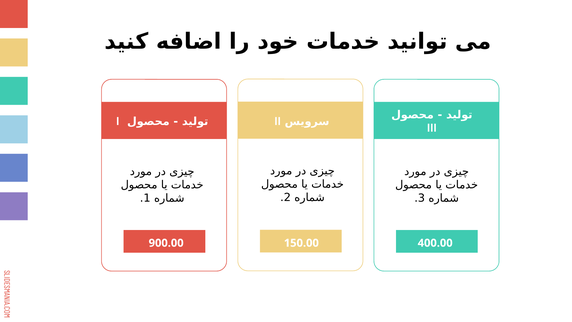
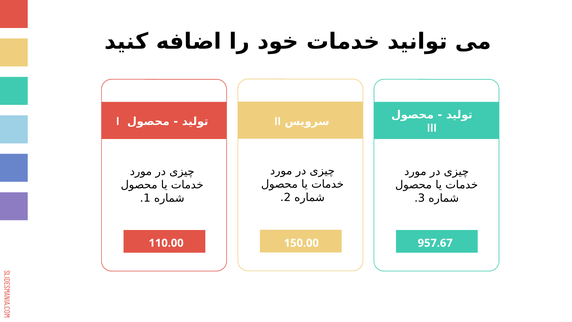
900.00: 900.00 -> 110.00 (166, 243)
400.00: 400.00 -> 957.67 (435, 243)
